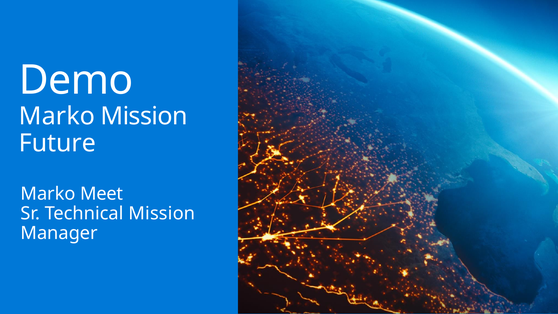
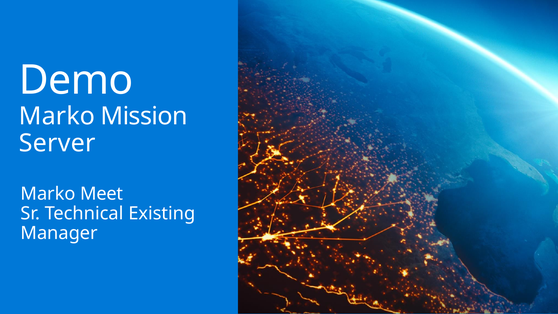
Future: Future -> Server (57, 143)
Technical Mission: Mission -> Existing (162, 213)
